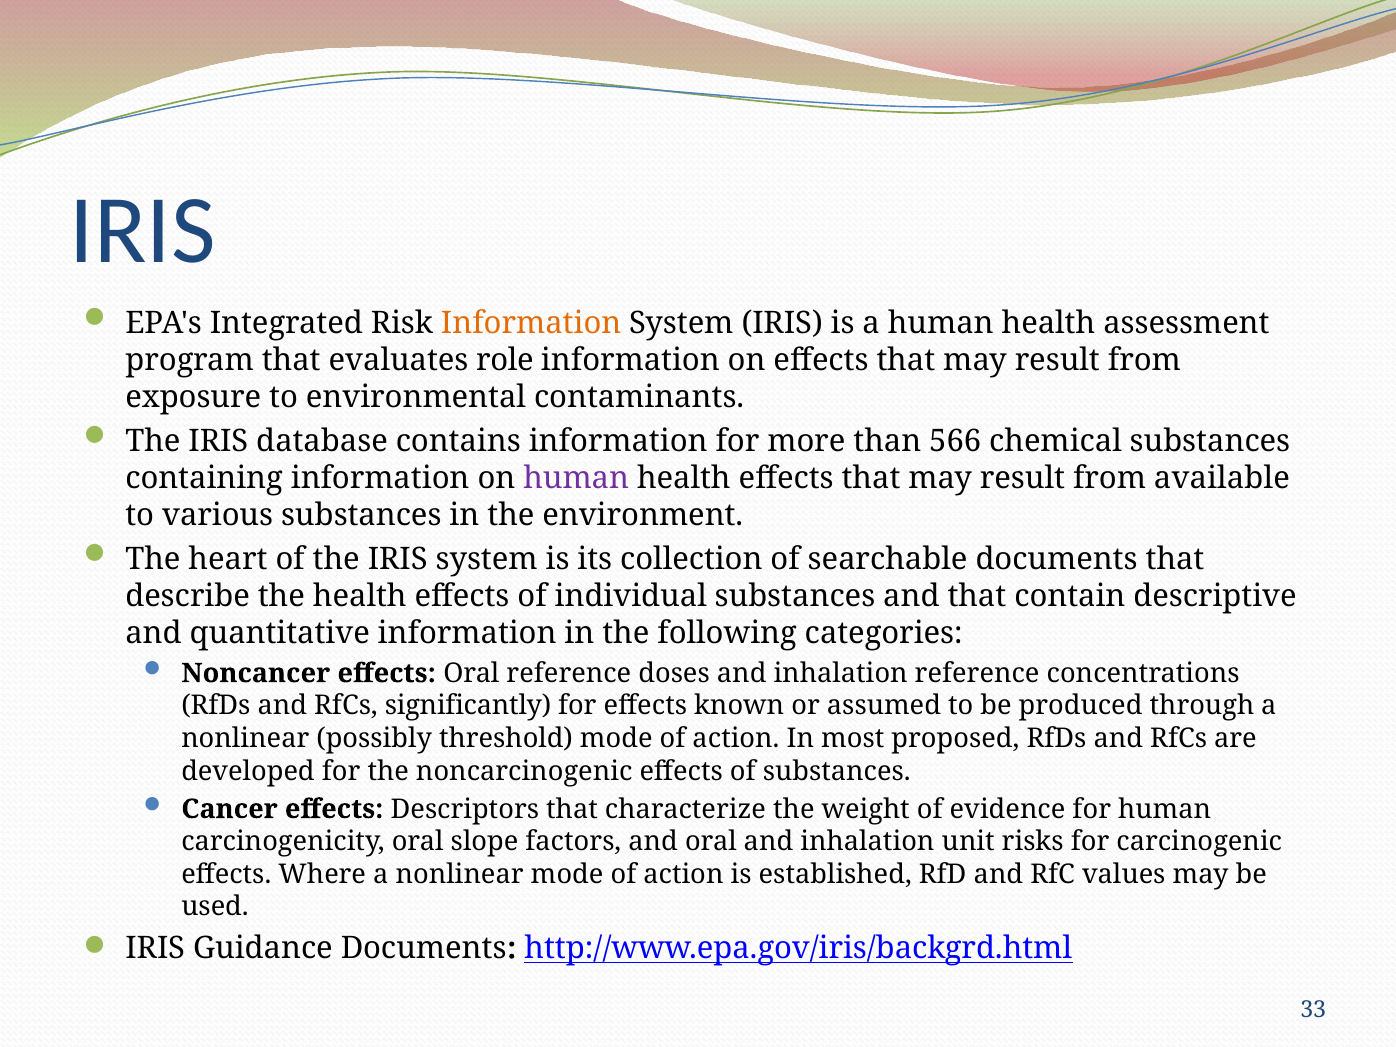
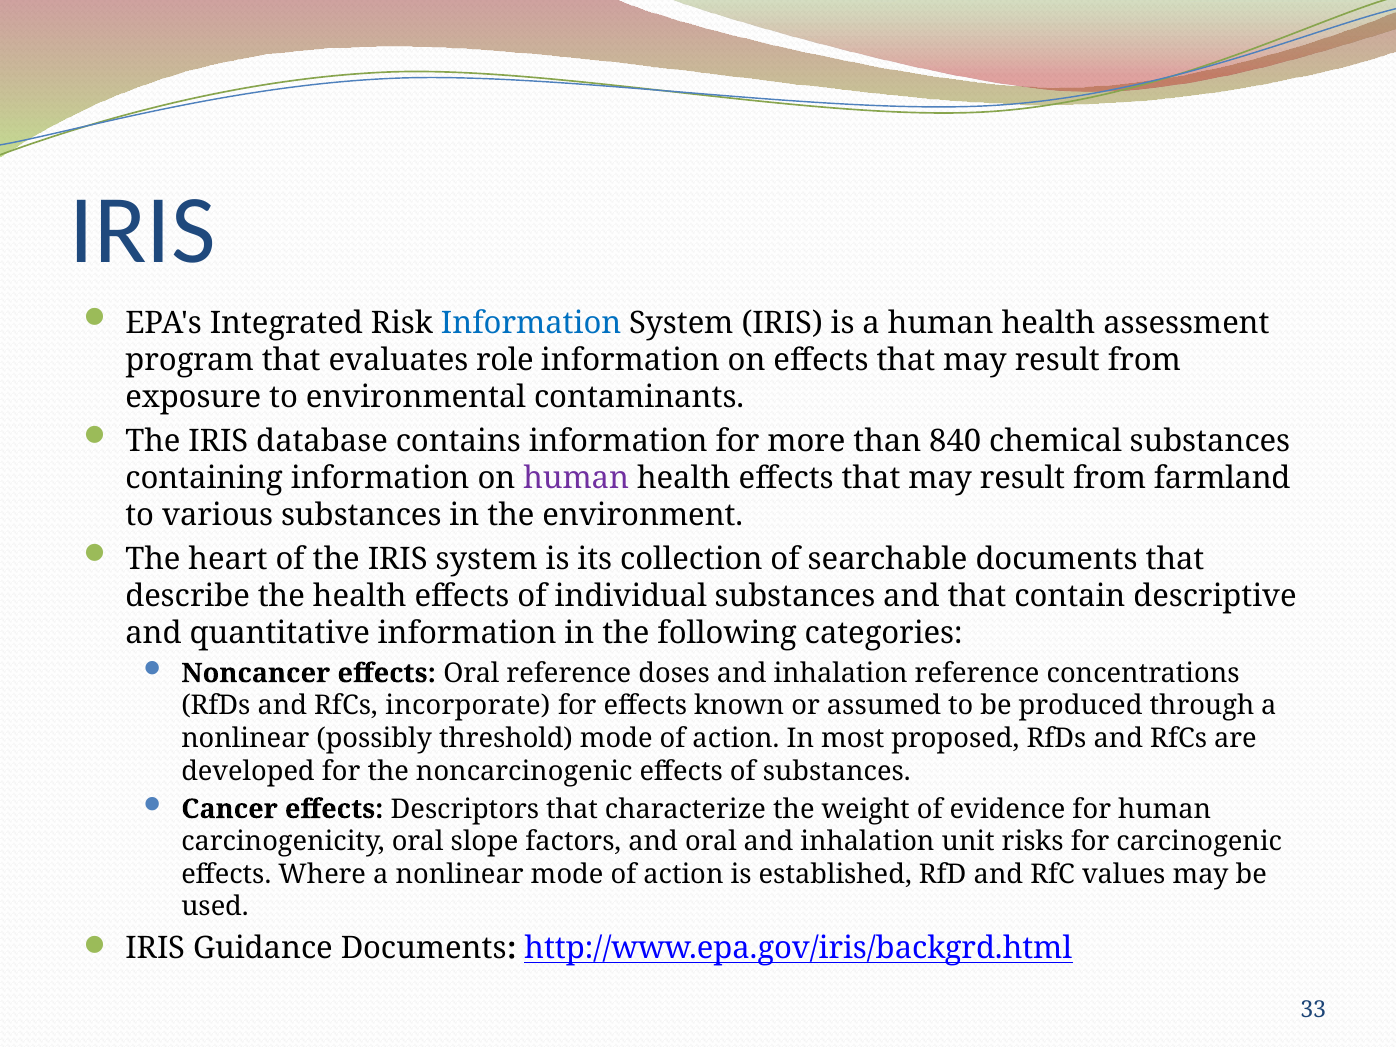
Information colour: orange -> blue (531, 323)
566: 566 -> 840 (955, 441)
available: available -> farmland (1222, 478)
significantly: significantly -> incorporate (468, 706)
